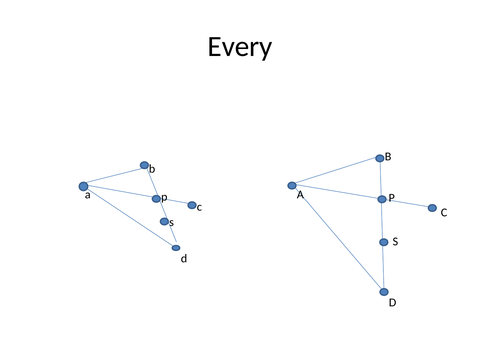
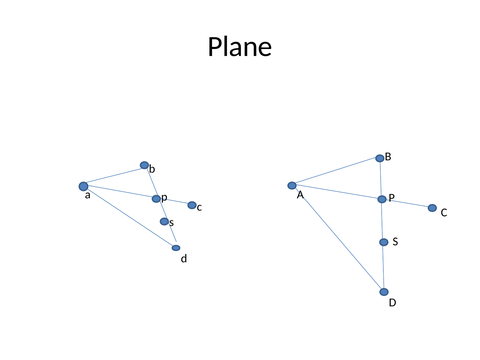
Every: Every -> Plane (240, 46)
